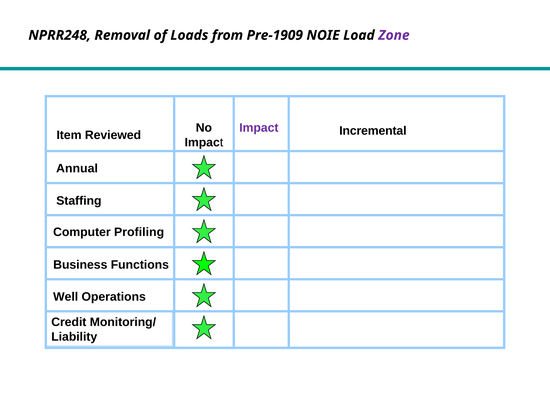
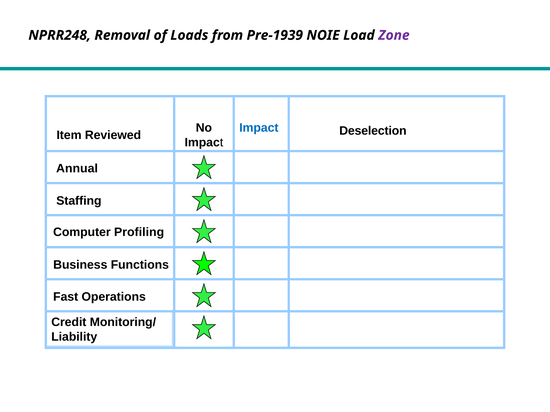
Pre-1909: Pre-1909 -> Pre-1939 (275, 35)
Impact colour: purple -> blue (259, 128)
Incremental: Incremental -> Deselection (373, 131)
Well: Well -> Fast (66, 297)
